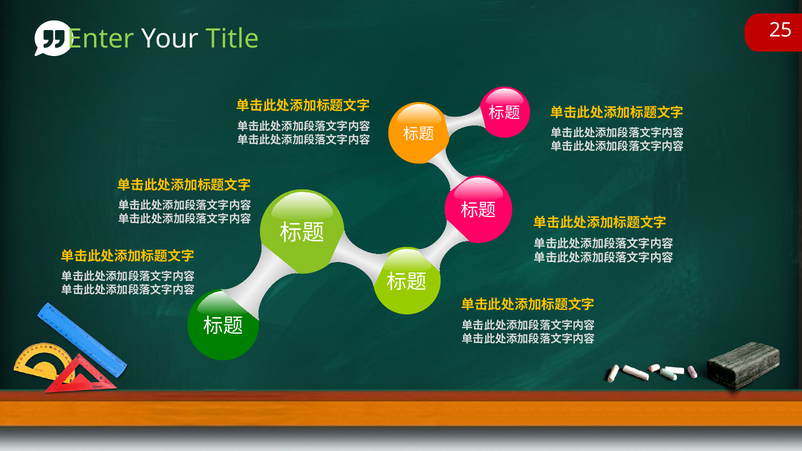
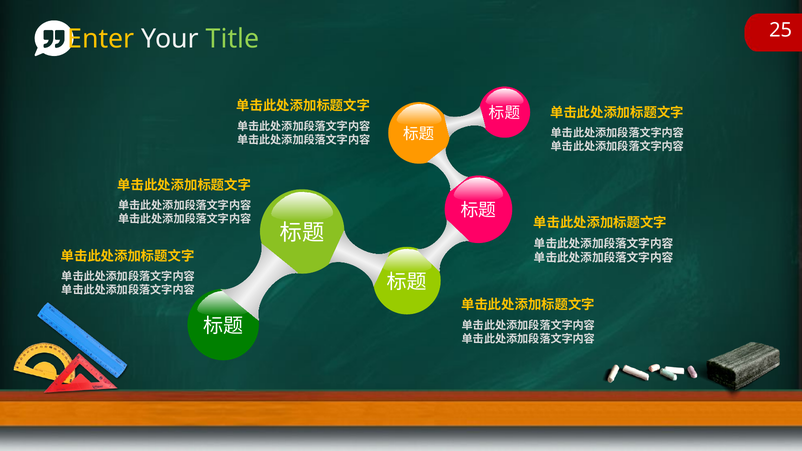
Enter colour: light green -> yellow (101, 39)
